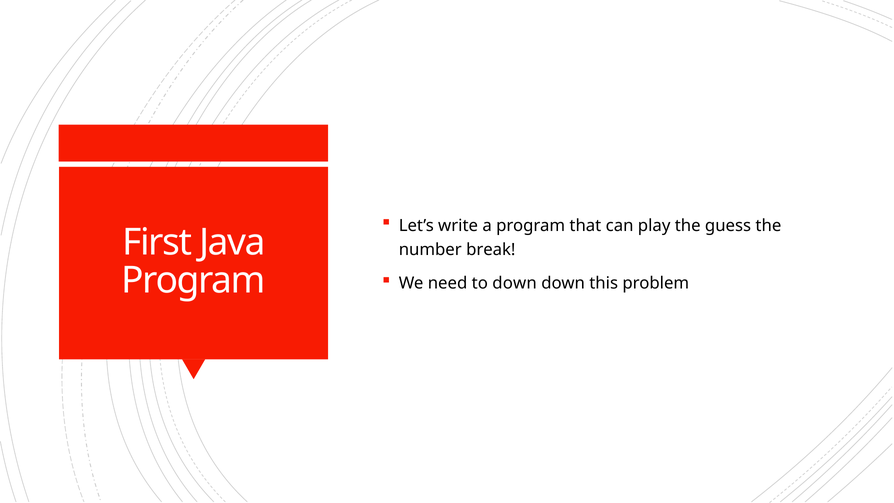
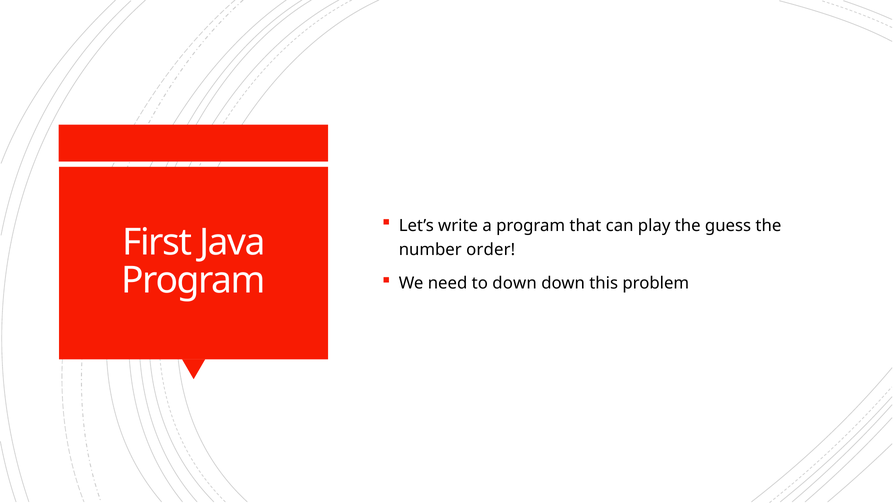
break: break -> order (491, 250)
